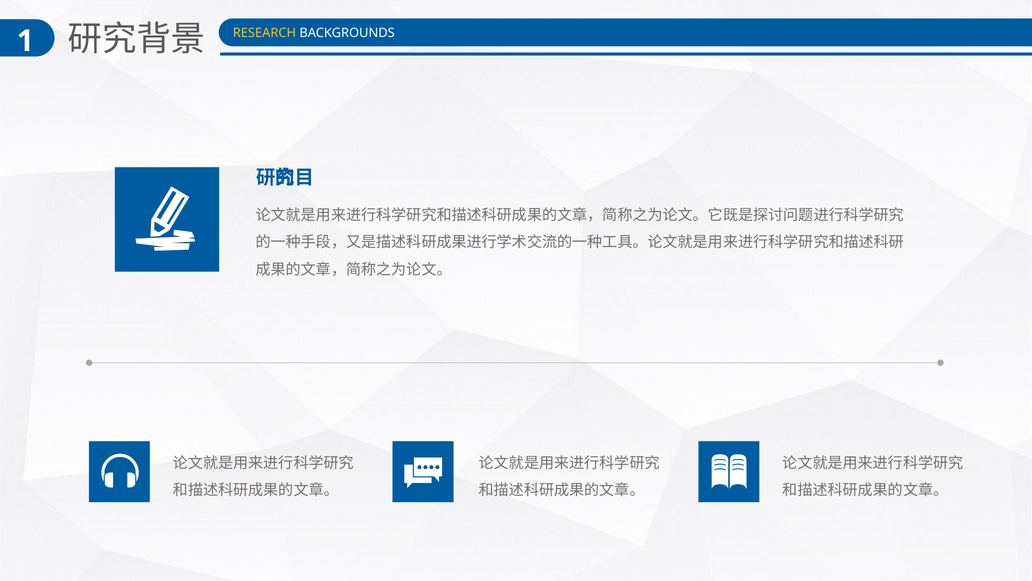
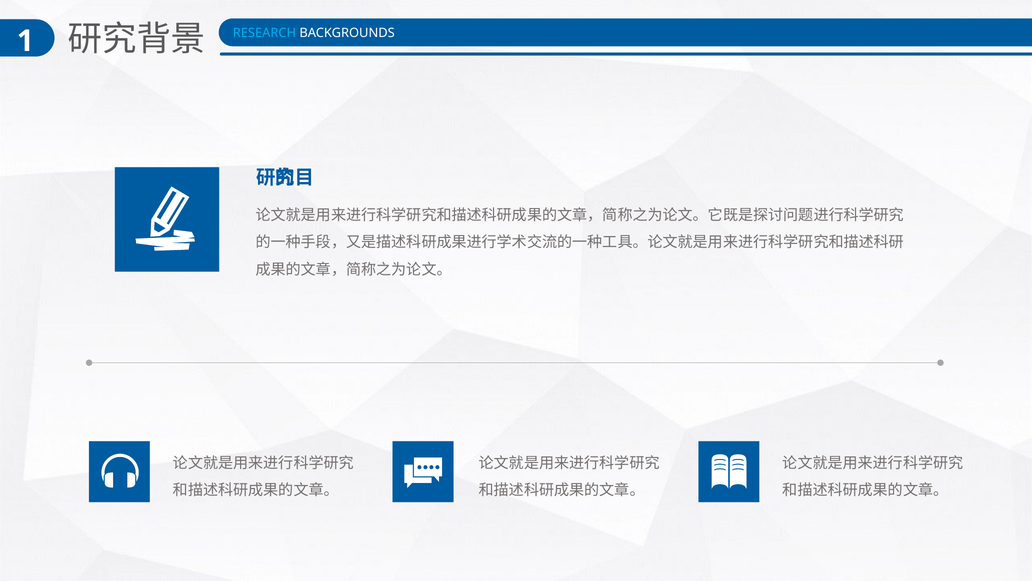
RESEARCH colour: yellow -> light blue (264, 33)
